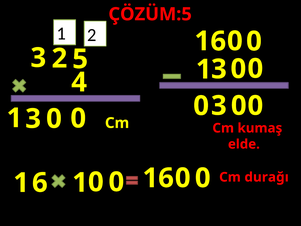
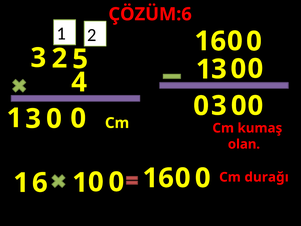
ÇÖZÜM:5: ÇÖZÜM:5 -> ÇÖZÜM:6 (150, 14)
elde: elde -> olan (244, 144)
